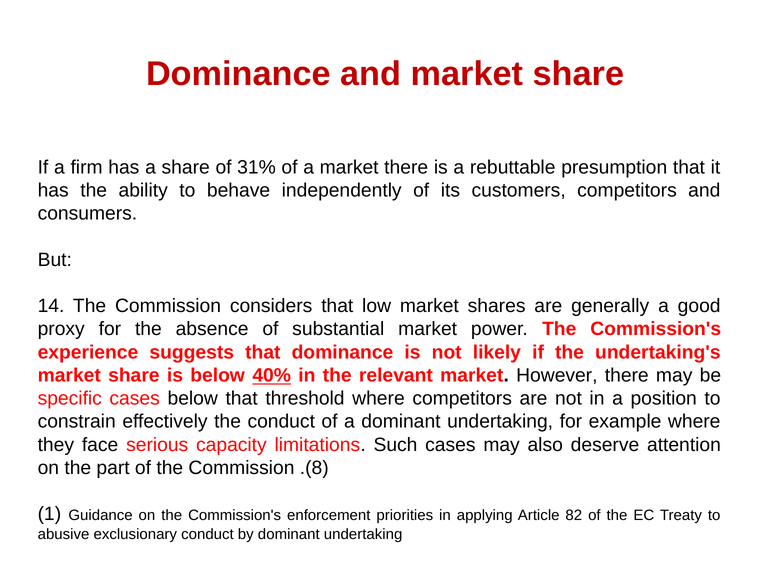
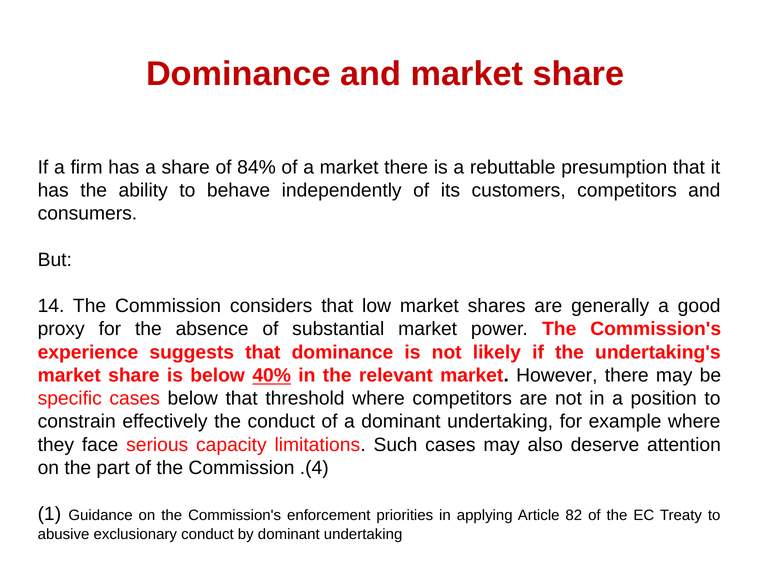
31%: 31% -> 84% (256, 167)
.(8: .(8 -> .(4 (314, 468)
